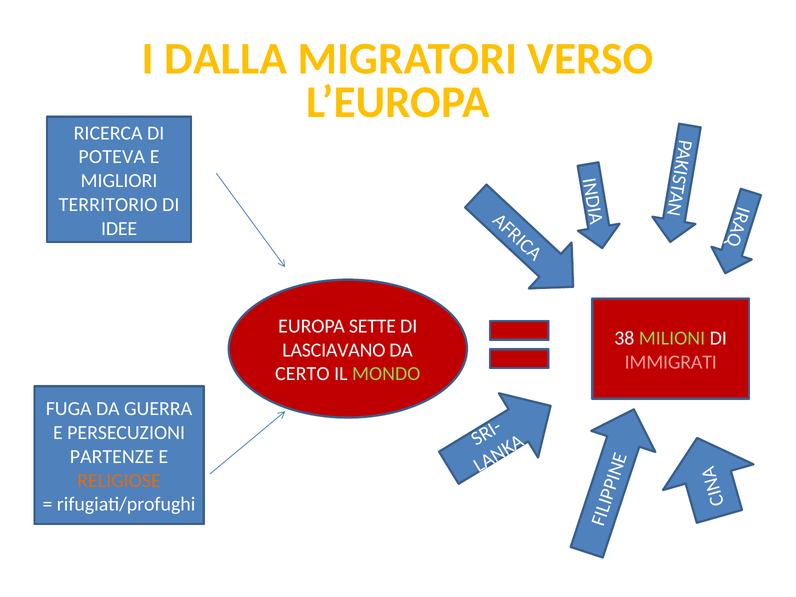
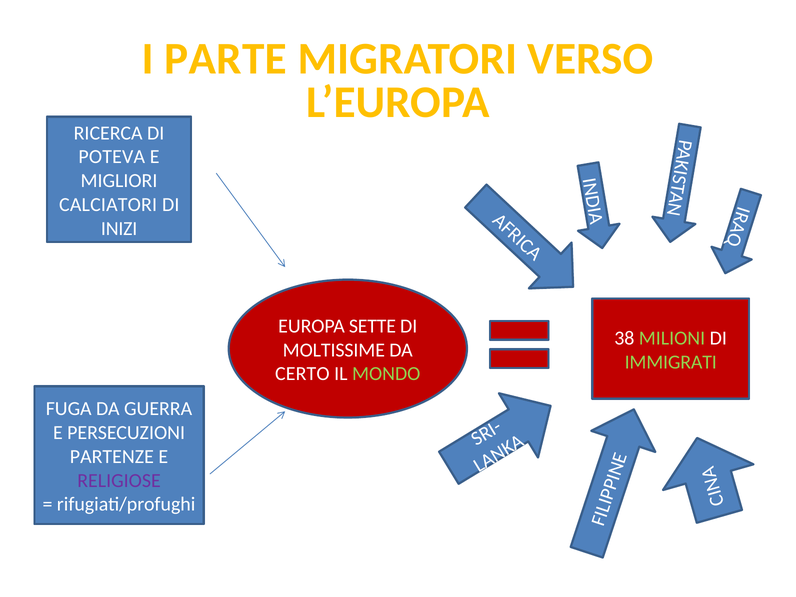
DALLA: DALLA -> PARTE (226, 59)
TERRITORIO: TERRITORIO -> CALCIATORI (108, 205)
IDEE: IDEE -> INIZI (119, 229)
LASCIAVANO: LASCIAVANO -> MOLTISSIME (334, 350)
IMMIGRATI colour: pink -> light green (671, 362)
RELIGIOSE colour: orange -> purple (119, 480)
